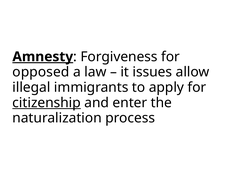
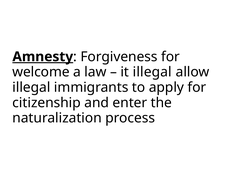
opposed: opposed -> welcome (41, 72)
it issues: issues -> illegal (152, 72)
citizenship underline: present -> none (47, 103)
